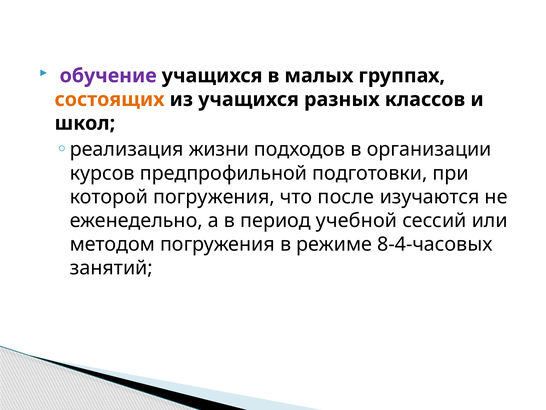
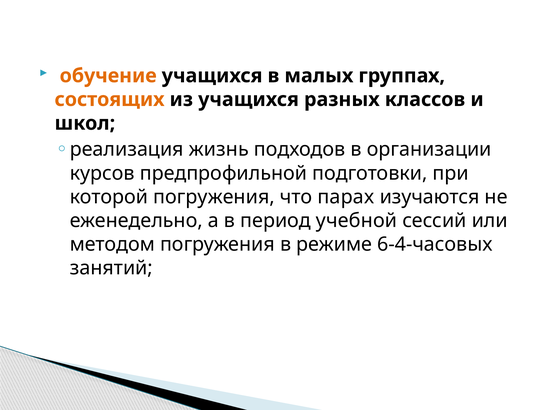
обучение colour: purple -> orange (108, 76)
жизни: жизни -> жизнь (219, 149)
после: после -> парах (346, 197)
8-4-часовых: 8-4-часовых -> 6-4-часовых (435, 244)
